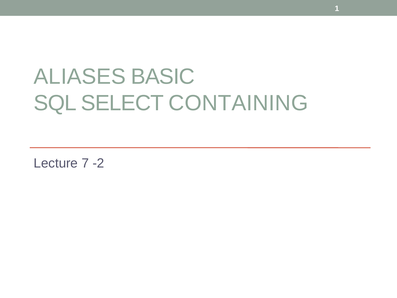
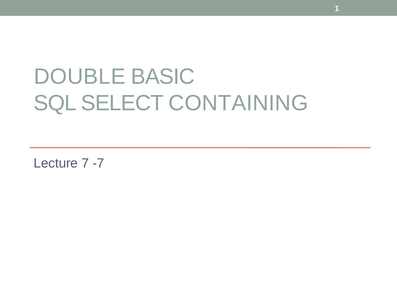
ALIASES: ALIASES -> DOUBLE (80, 77)
-2: -2 -> -7 (98, 163)
